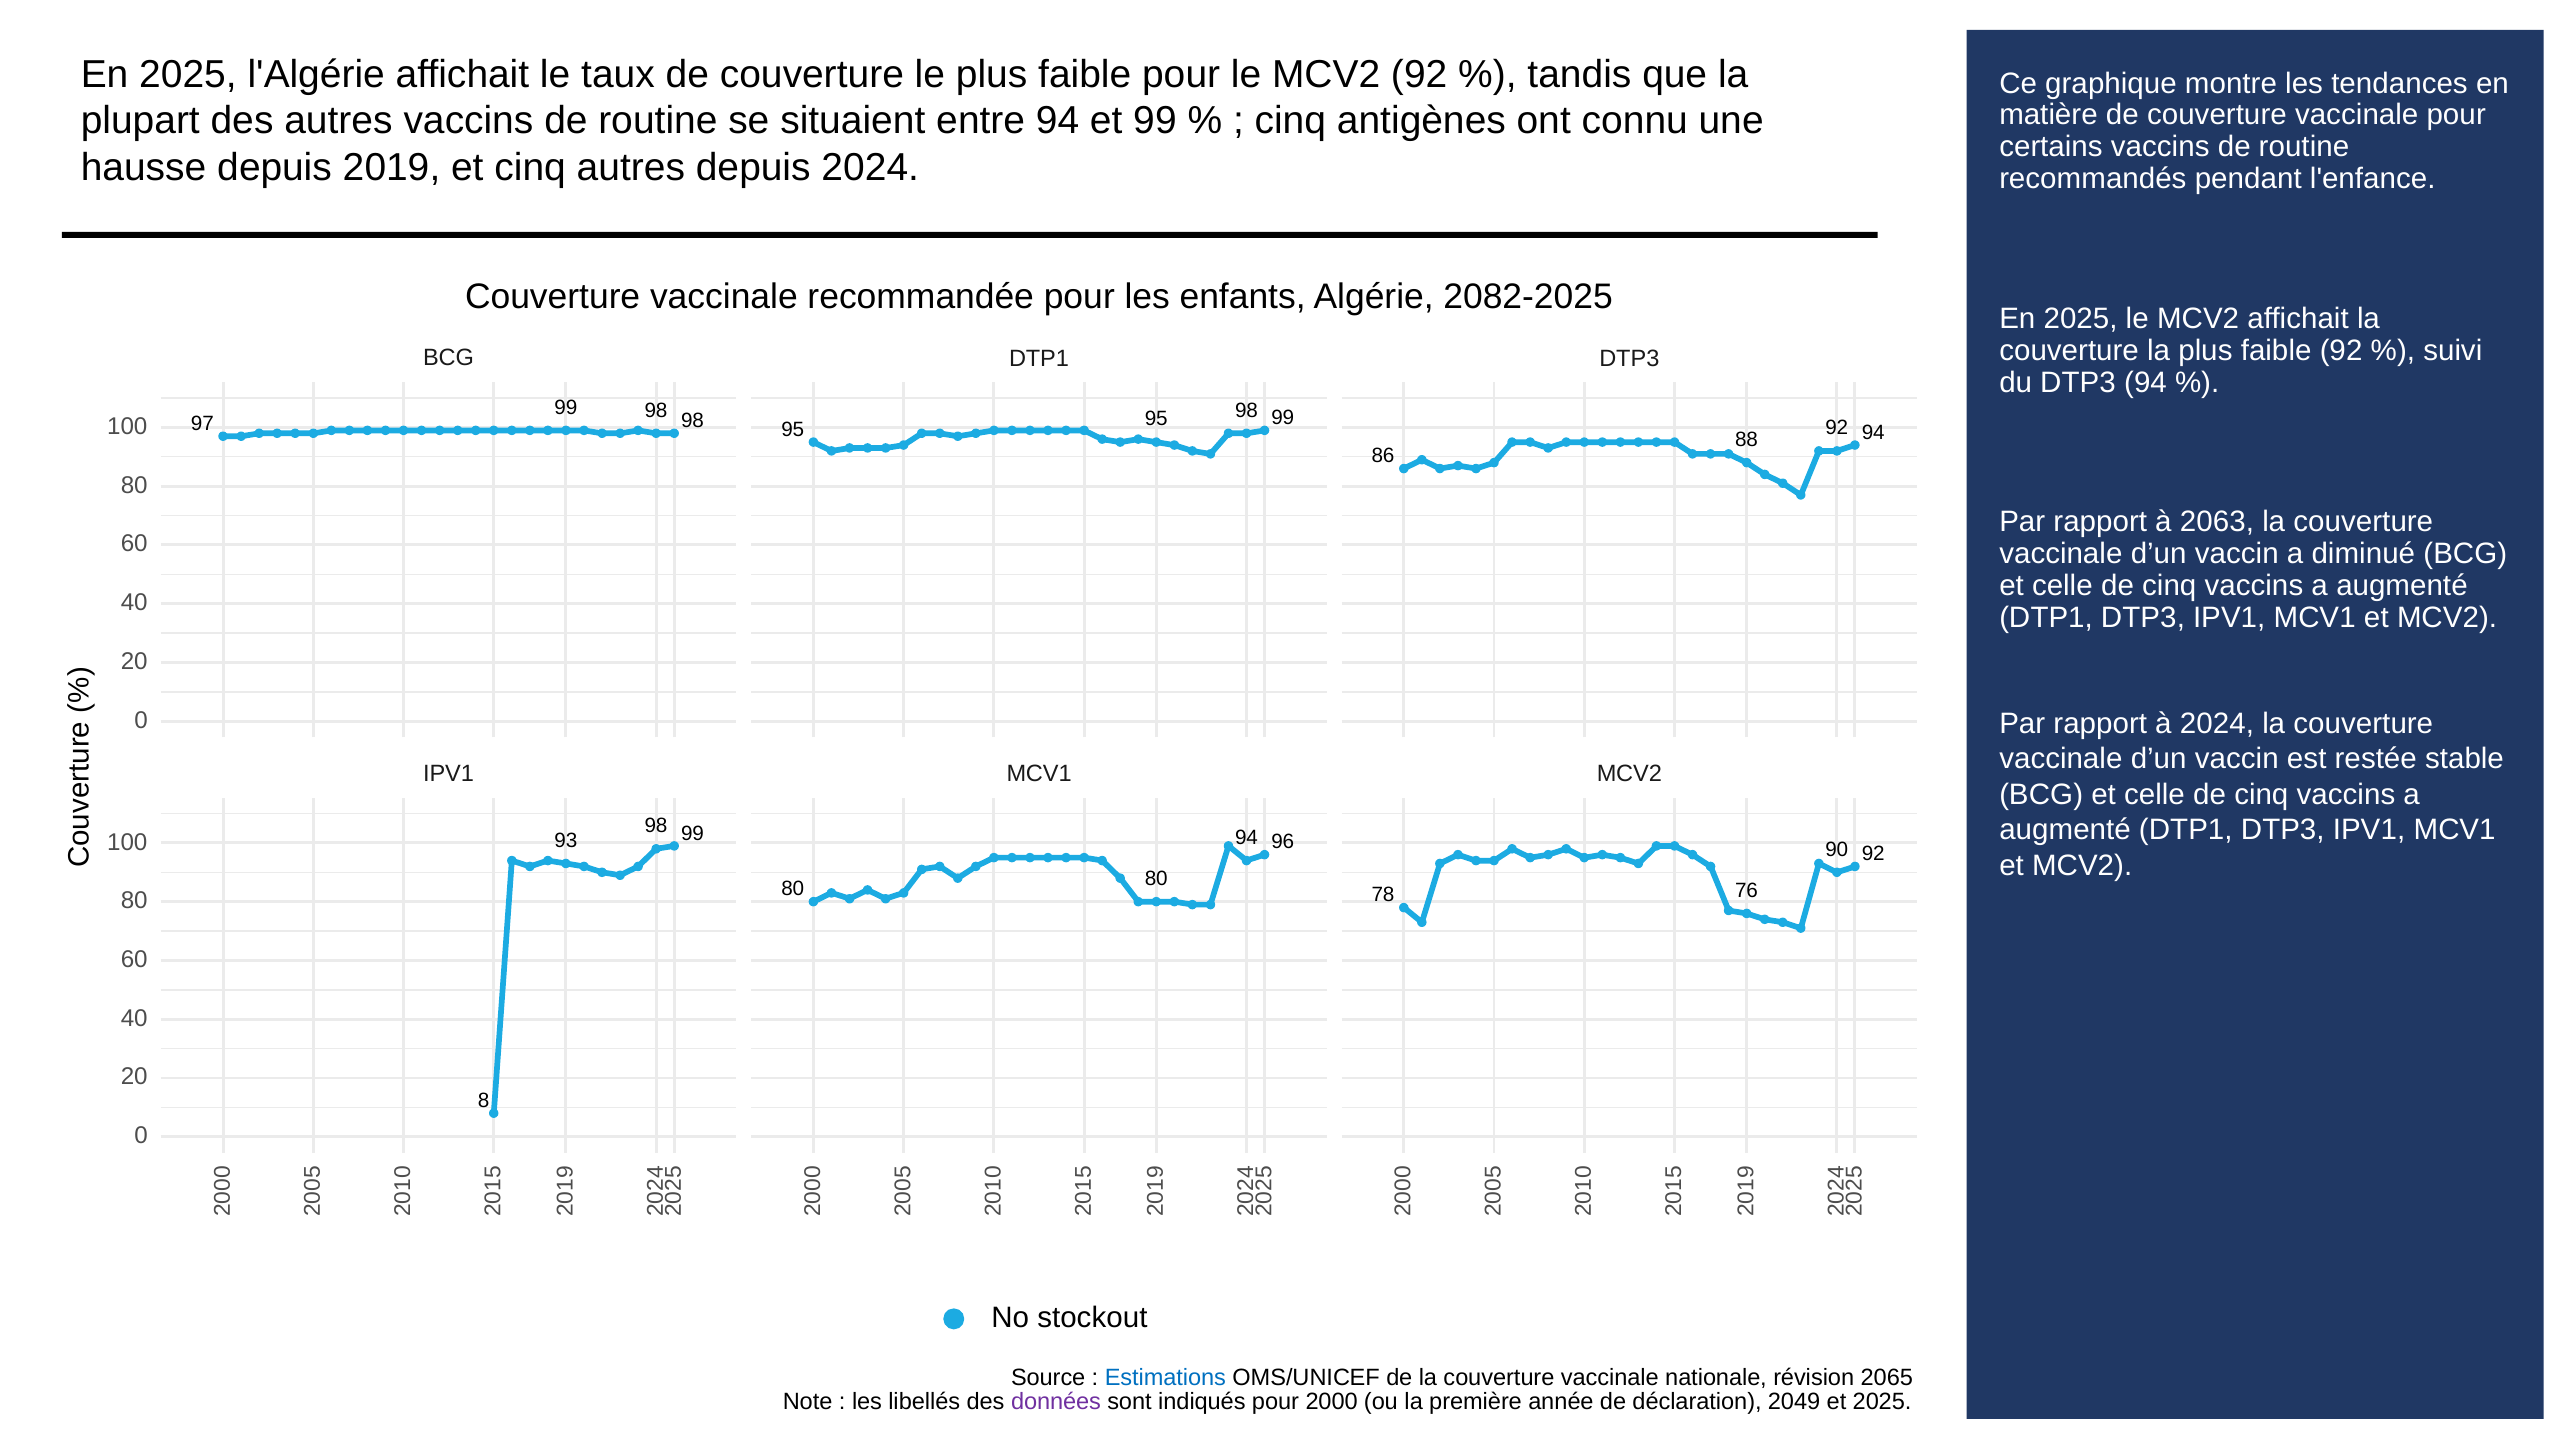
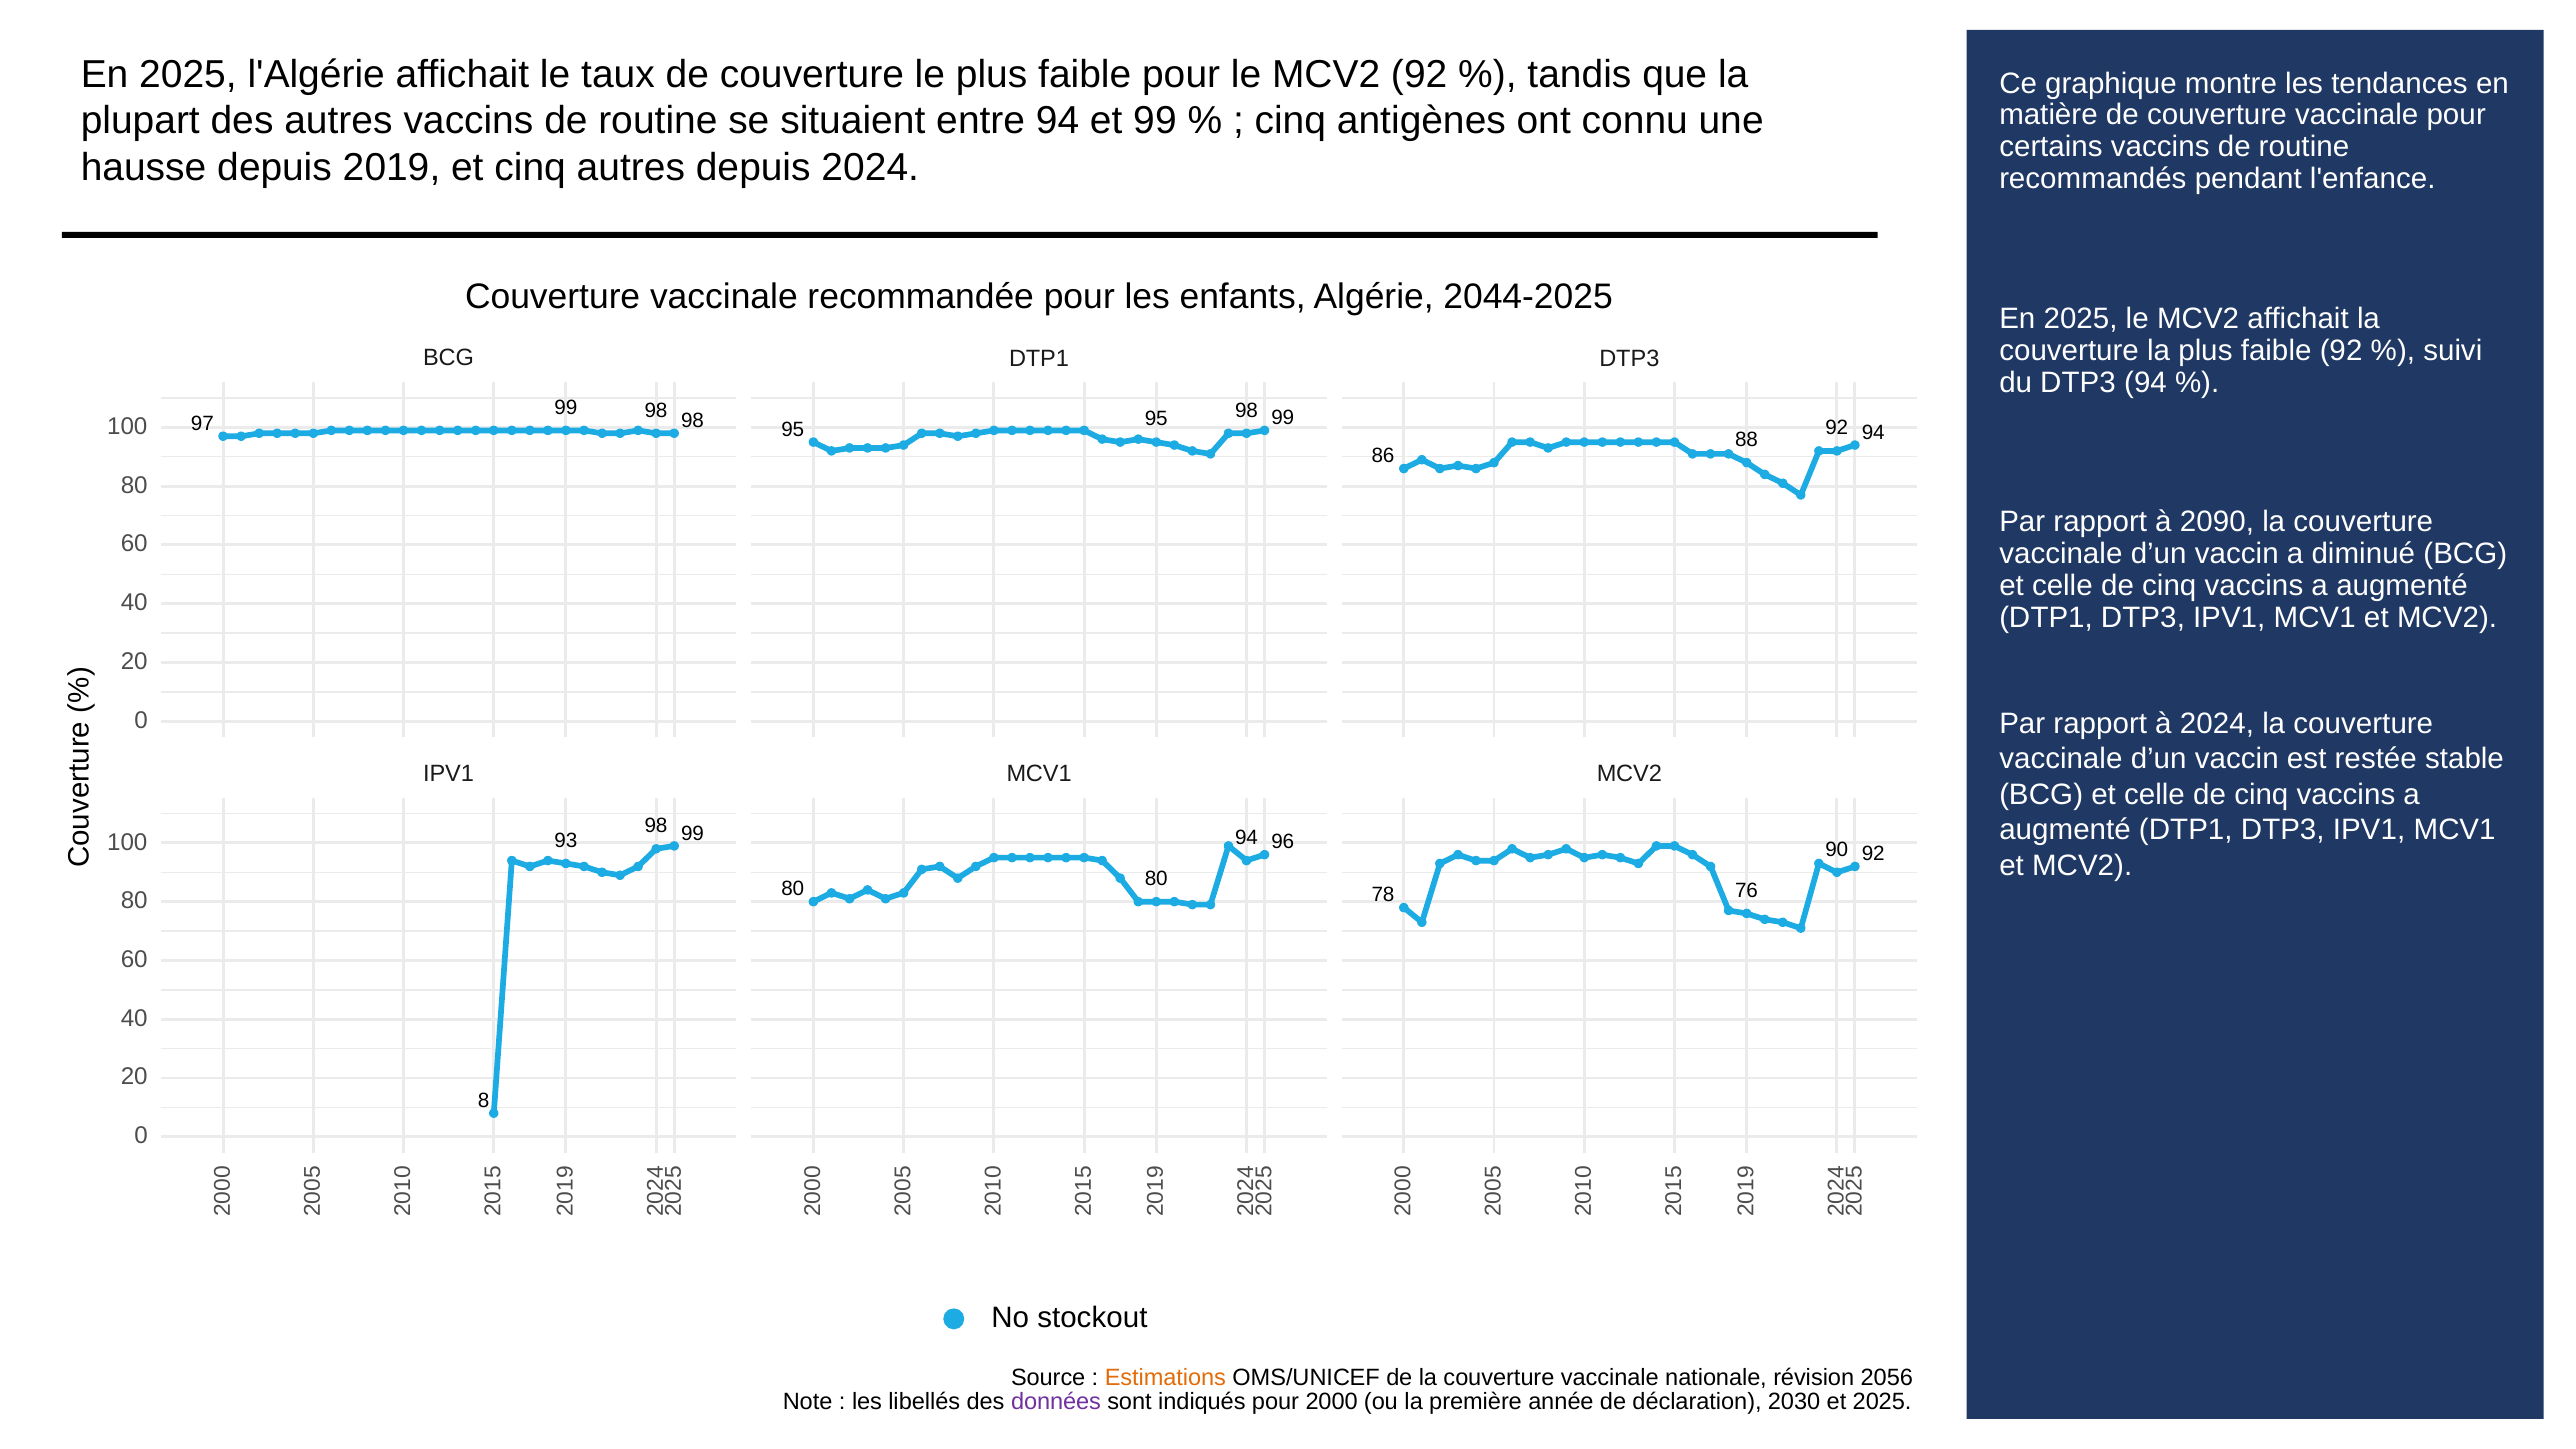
2082-2025: 2082-2025 -> 2044-2025 (1528, 297)
2063: 2063 -> 2090 (2217, 522)
Estimations colour: blue -> orange (1165, 1377)
2065: 2065 -> 2056 (1887, 1377)
2049: 2049 -> 2030 (1794, 1402)
